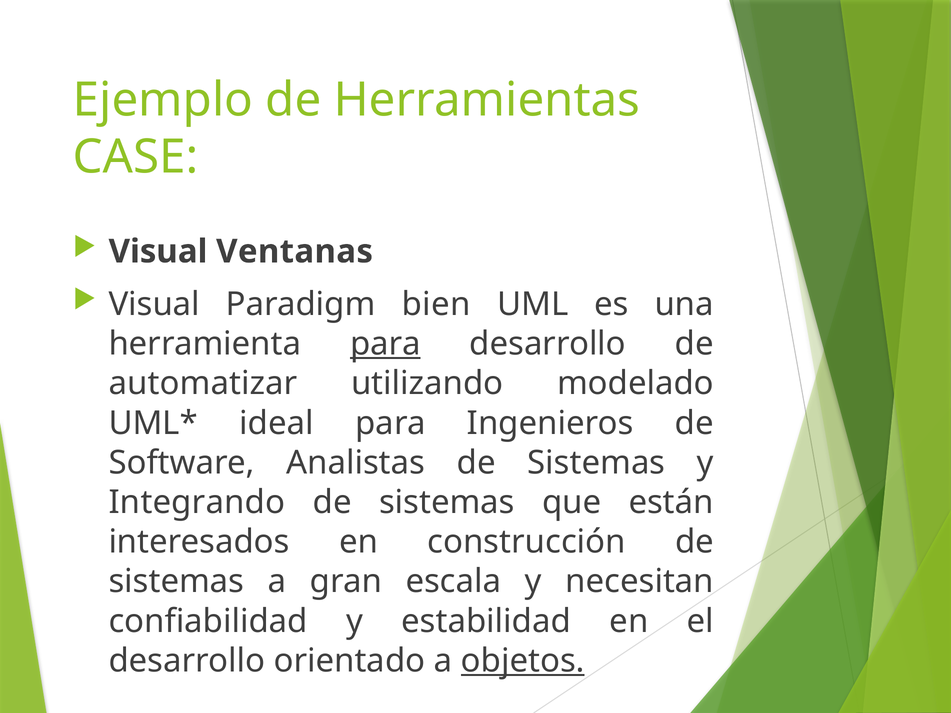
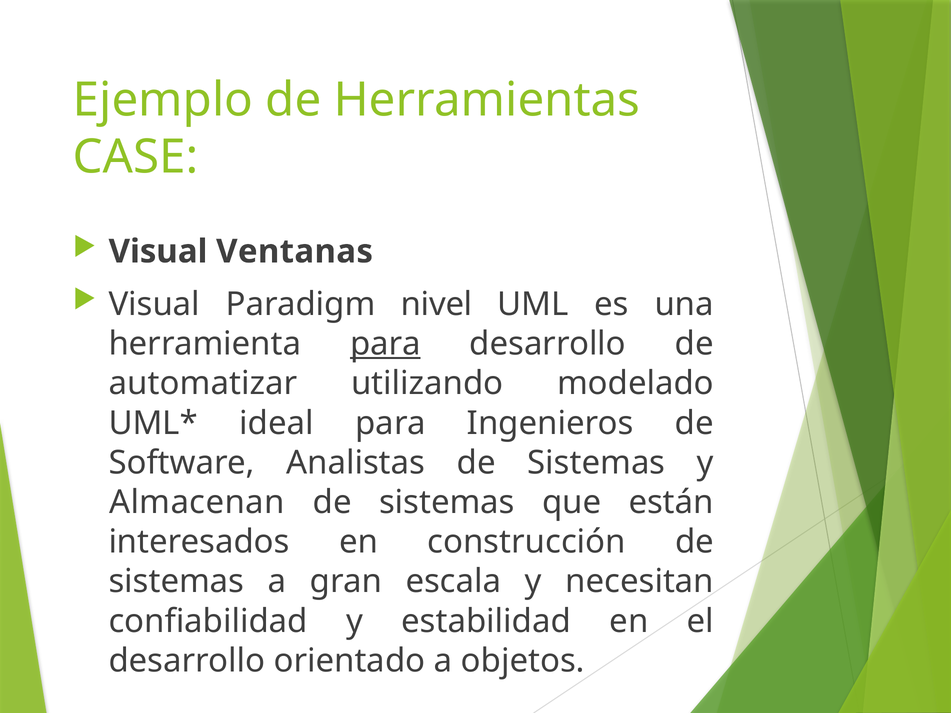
bien: bien -> nivel (437, 304)
Integrando: Integrando -> Almacenan (197, 502)
objetos underline: present -> none (523, 661)
